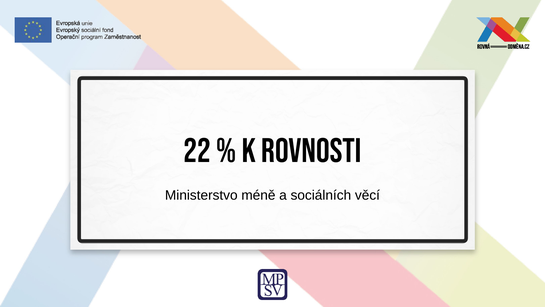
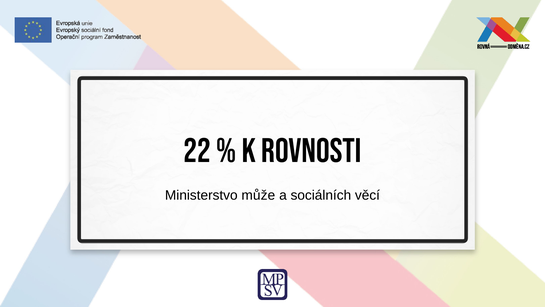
méně: méně -> může (258, 195)
